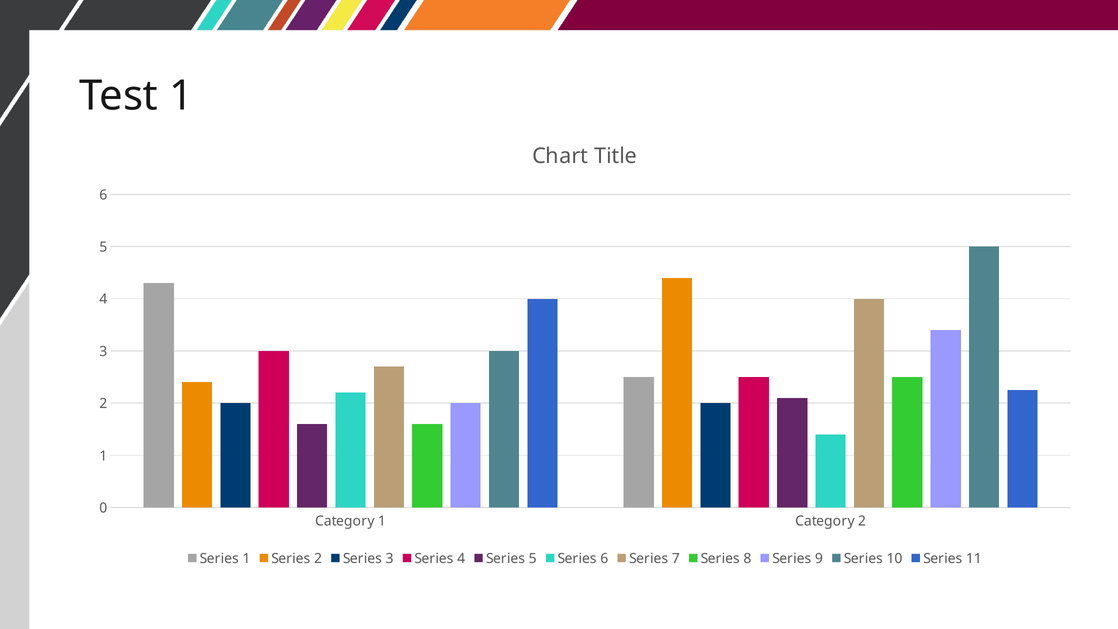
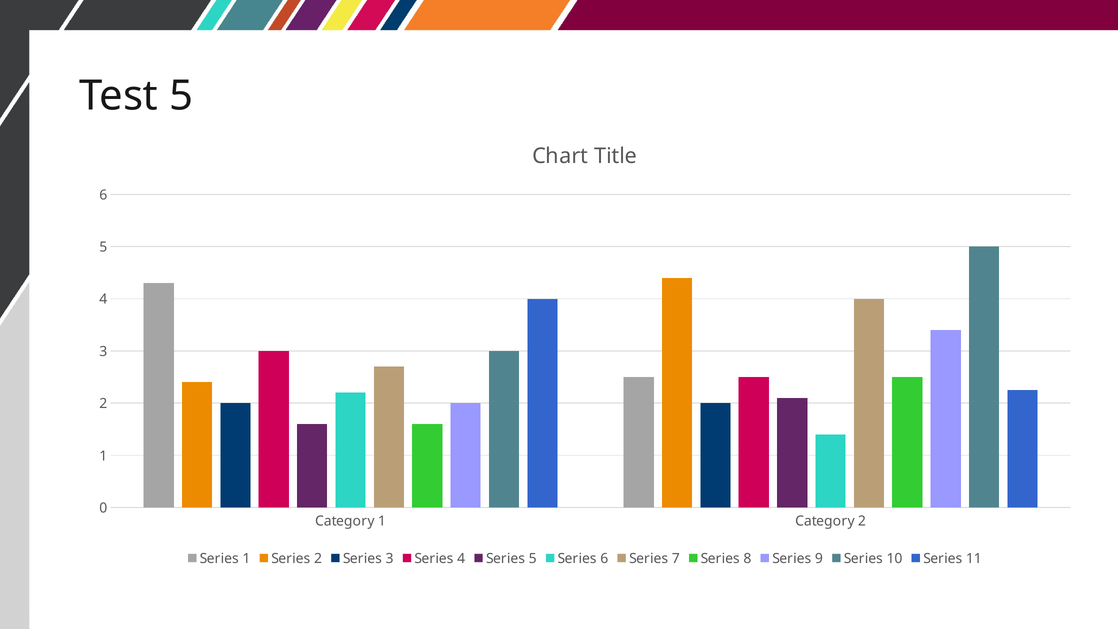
Test 1: 1 -> 5 (181, 96)
